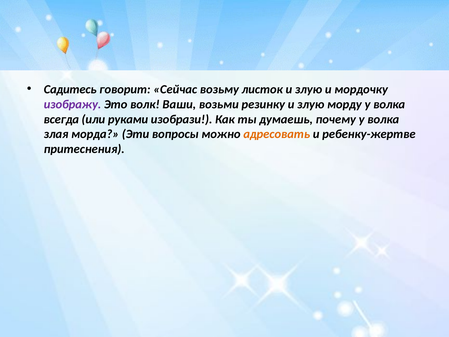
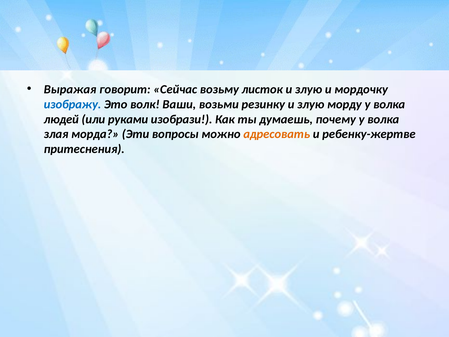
Садитесь: Садитесь -> Выражая (70, 89)
изображу colour: purple -> blue (73, 104)
всегда: всегда -> людей (61, 119)
